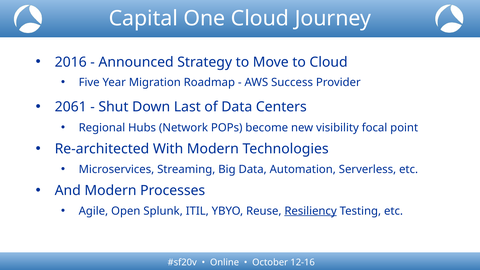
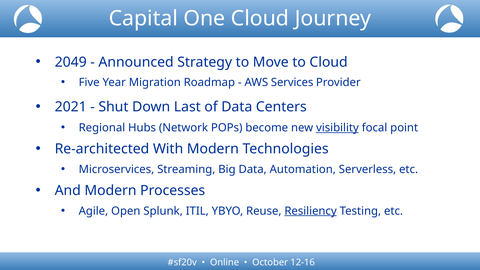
2016: 2016 -> 2049 (71, 62)
Success: Success -> Services (292, 82)
2061: 2061 -> 2021 (71, 107)
visibility underline: none -> present (337, 128)
